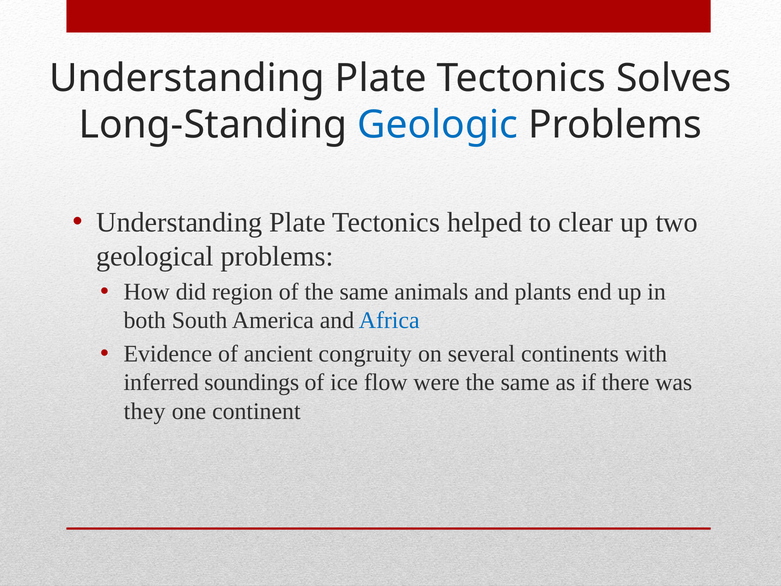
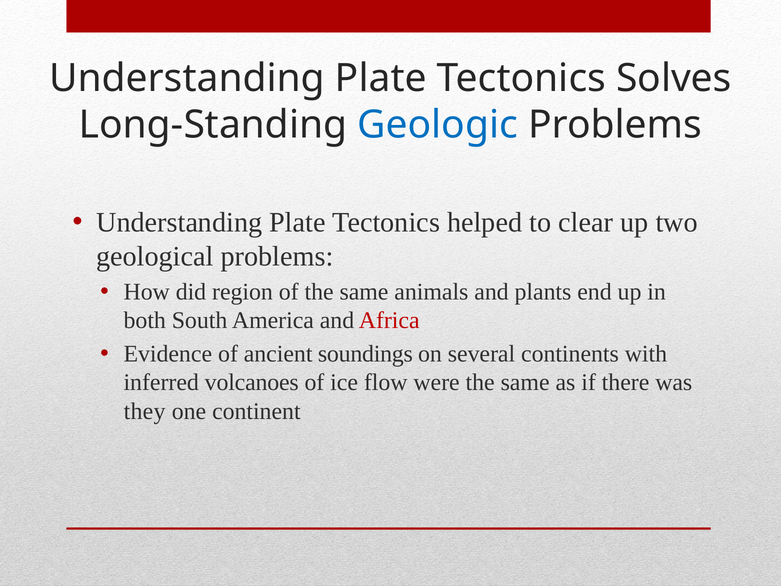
Africa colour: blue -> red (389, 320)
congruity: congruity -> soundings (365, 354)
soundings: soundings -> volcanoes (252, 382)
